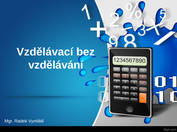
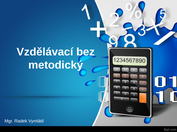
vzdělávání: vzdělávání -> metodický (56, 65)
